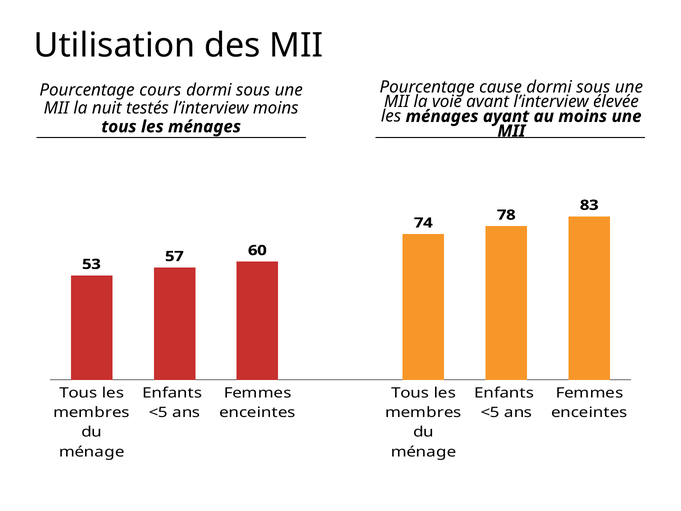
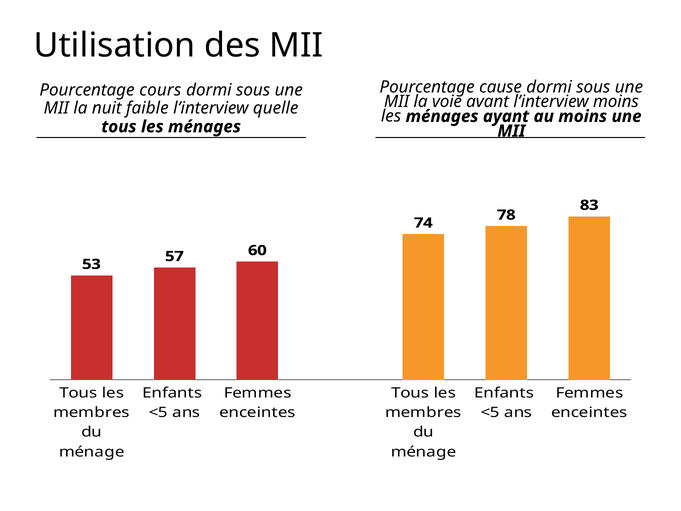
l’interview élevée: élevée -> moins (616, 102)
testés: testés -> faible (147, 108)
l’interview moins: moins -> quelle (276, 108)
